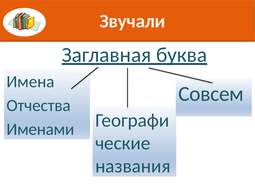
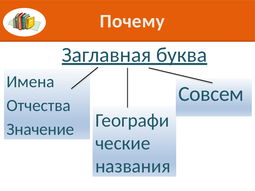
Звучали: Звучали -> Почему (132, 21)
Именами: Именами -> Значение (40, 130)
